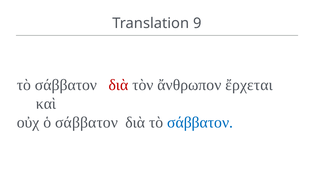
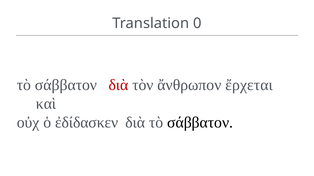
9: 9 -> 0 (197, 23)
ὁ σάββατον: σάββατον -> ἐδίδασκεν (87, 123)
σάββατον colour: blue -> black (200, 123)
